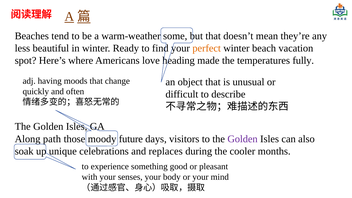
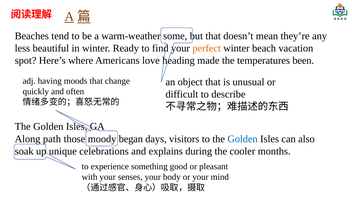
fully: fully -> been (303, 61)
future: future -> began (131, 139)
Golden colour: purple -> blue (243, 139)
replaces: replaces -> explains (166, 151)
